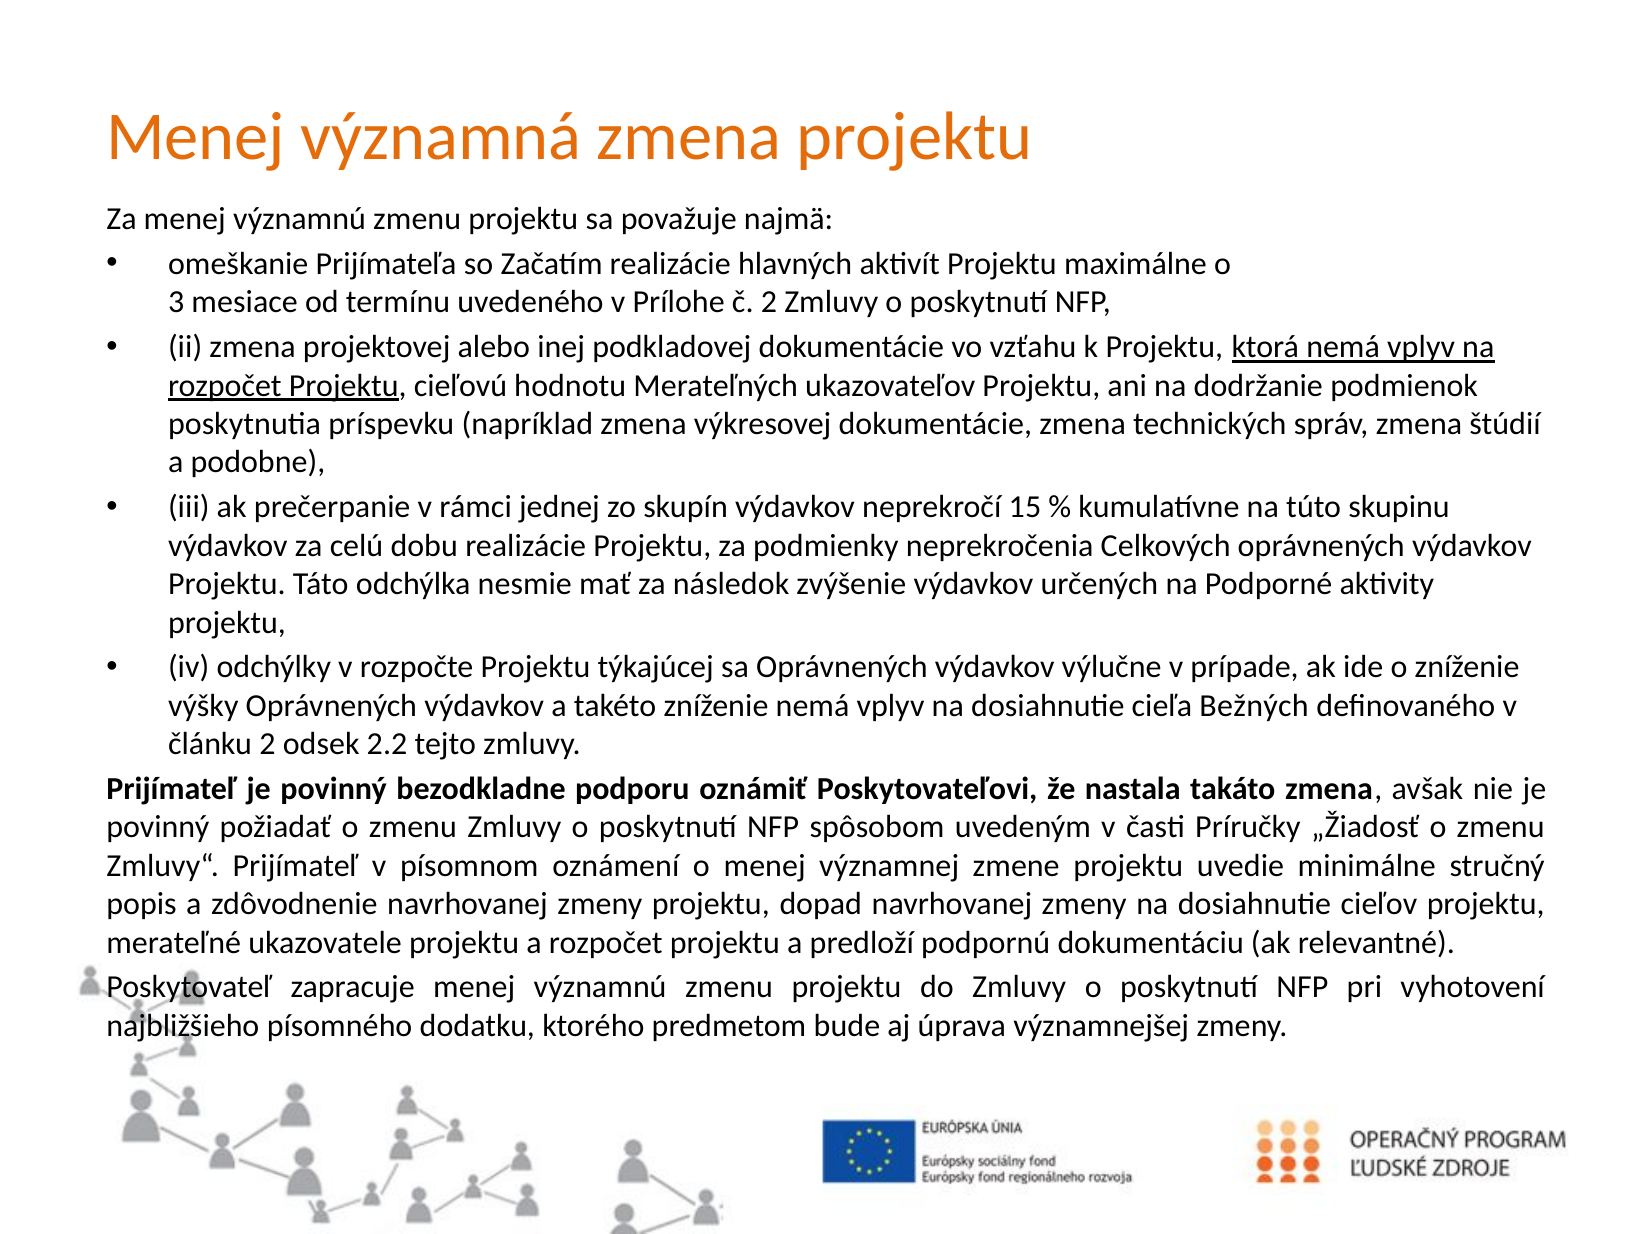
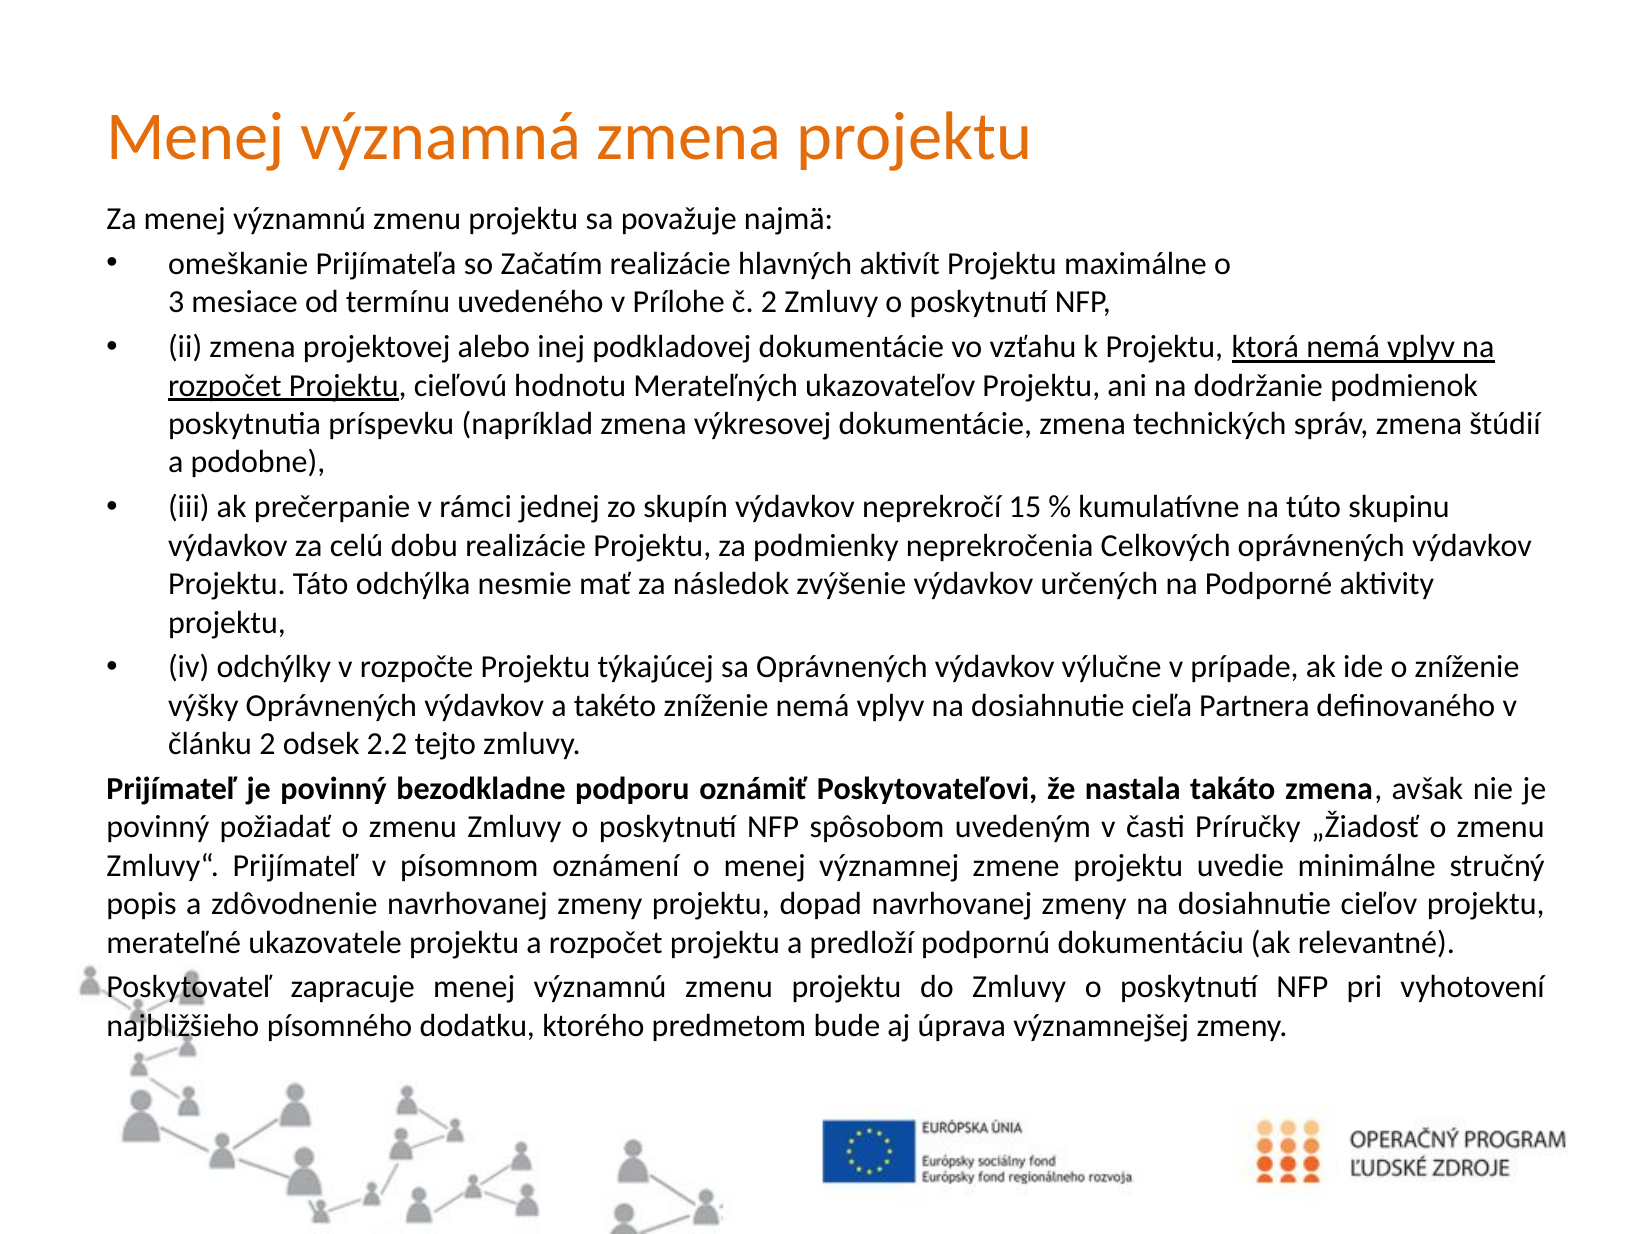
Bežných: Bežných -> Partnera (1254, 706)
